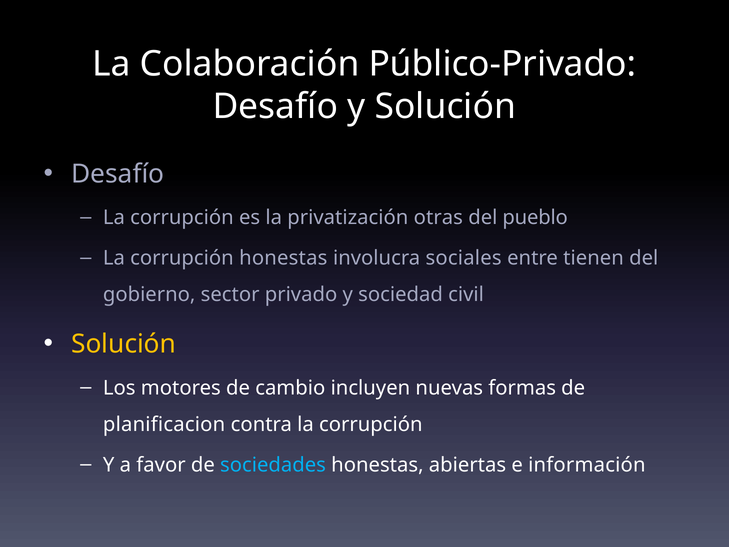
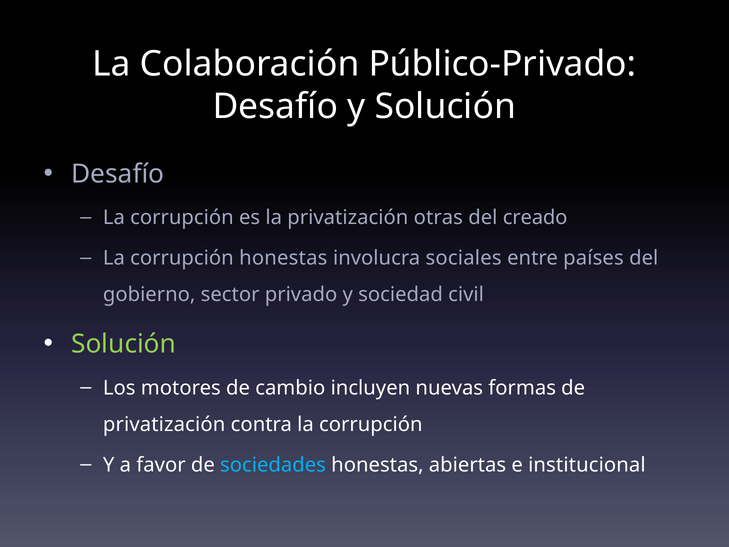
pueblo: pueblo -> creado (535, 218)
tienen: tienen -> países (593, 258)
Solución colour: yellow -> light green (124, 344)
planificacion: planificacion -> privatización (164, 424)
información: información -> institucional (587, 465)
